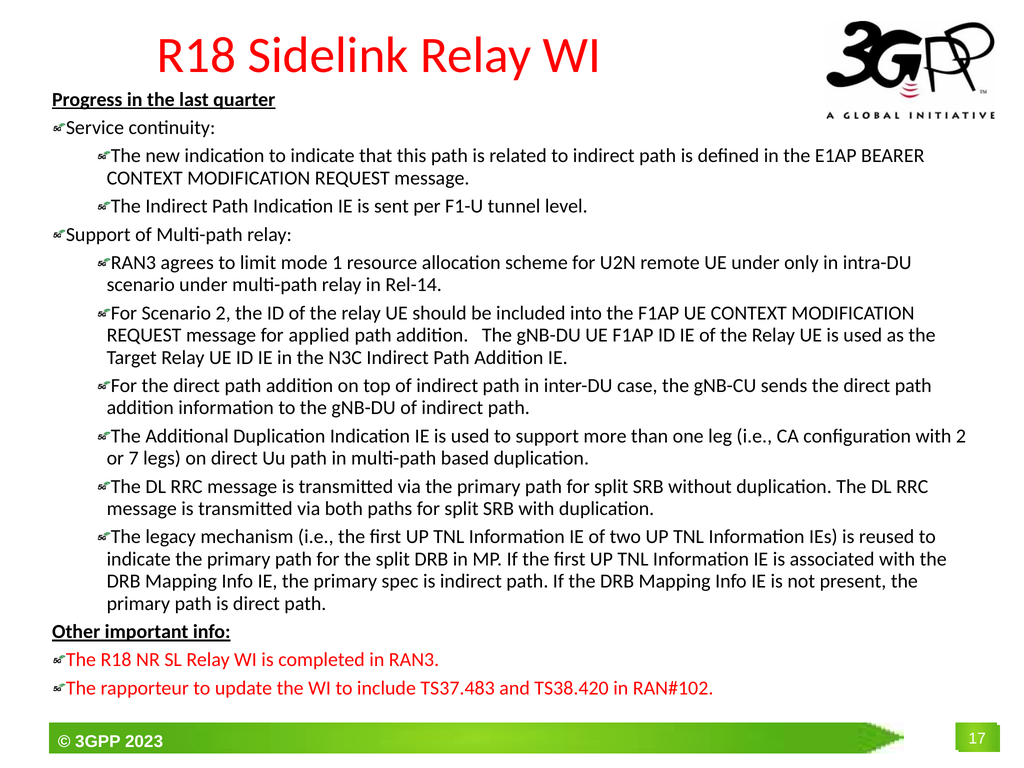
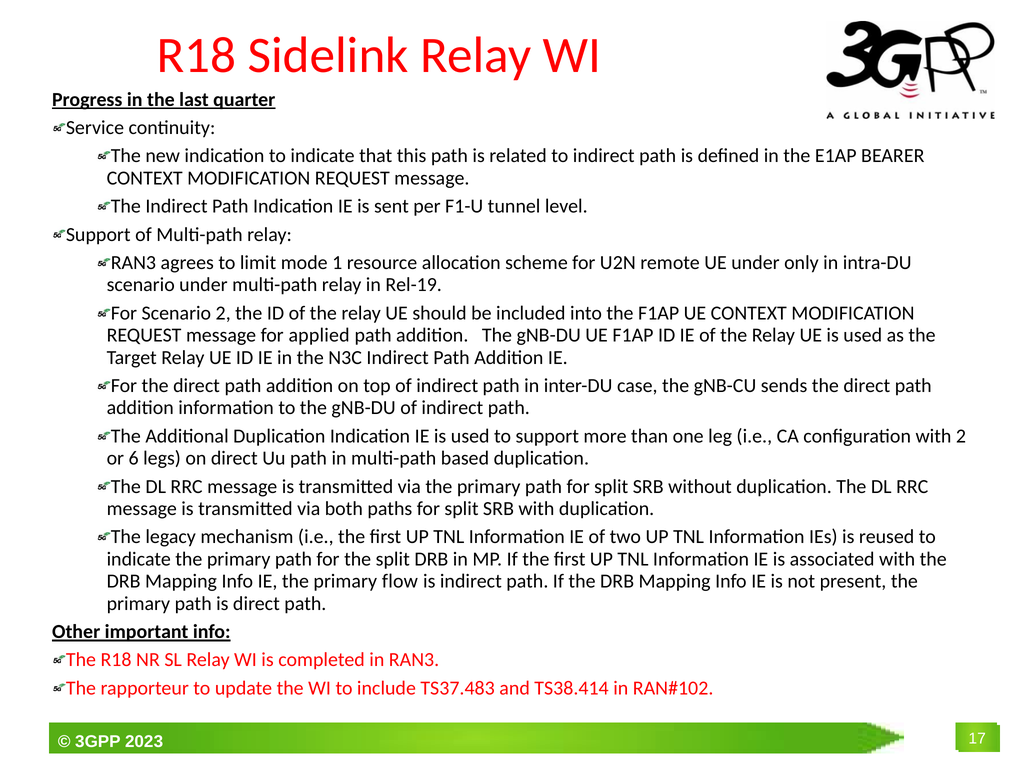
Rel-14: Rel-14 -> Rel-19 (414, 285)
7: 7 -> 6 (134, 458)
spec: spec -> flow (400, 581)
TS38.420: TS38.420 -> TS38.414 (571, 688)
